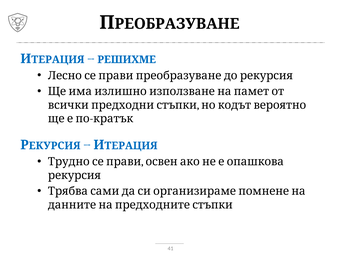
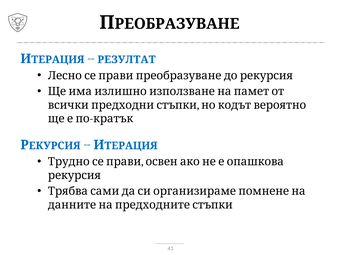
РЕШИХМЕ: РЕШИХМЕ -> РЕЗУЛТАТ (127, 59)
